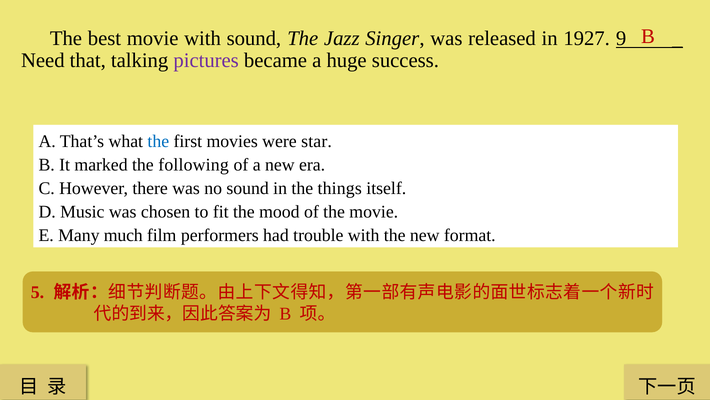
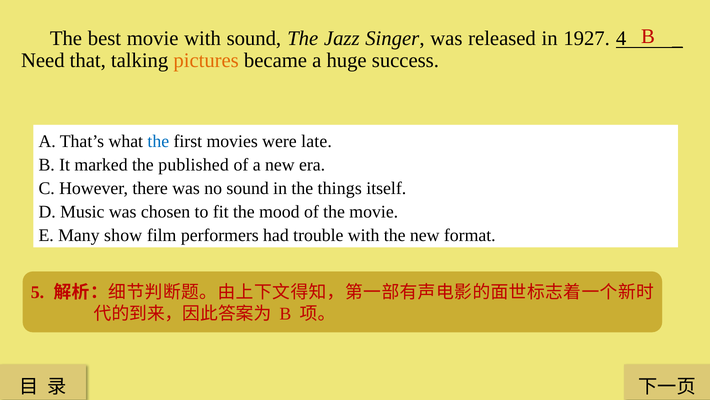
9: 9 -> 4 (621, 38)
pictures colour: purple -> orange (206, 61)
star: star -> late (317, 141)
following: following -> published (194, 165)
much: much -> show (123, 235)
